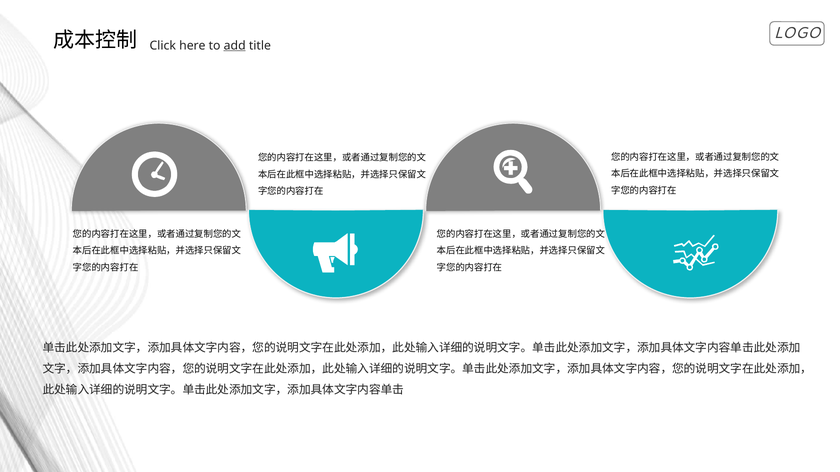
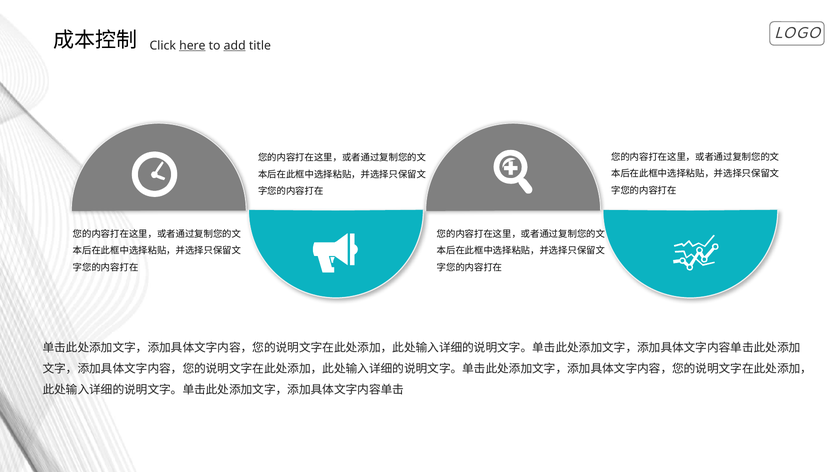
here underline: none -> present (192, 46)
